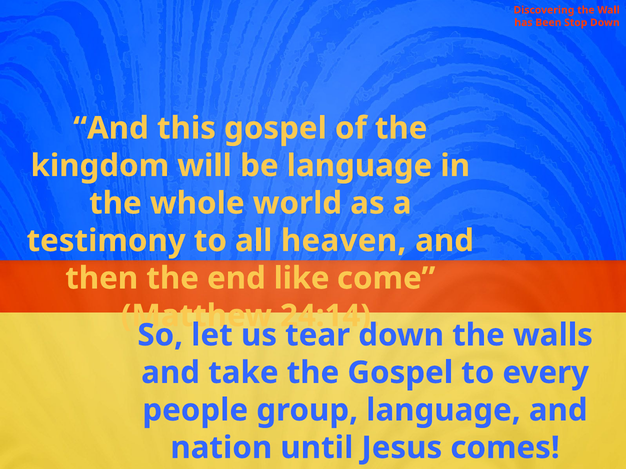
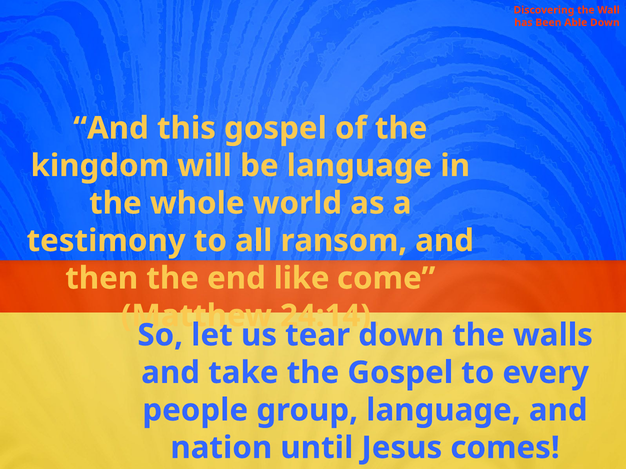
Stop: Stop -> Able (576, 23)
heaven: heaven -> ransom (344, 241)
